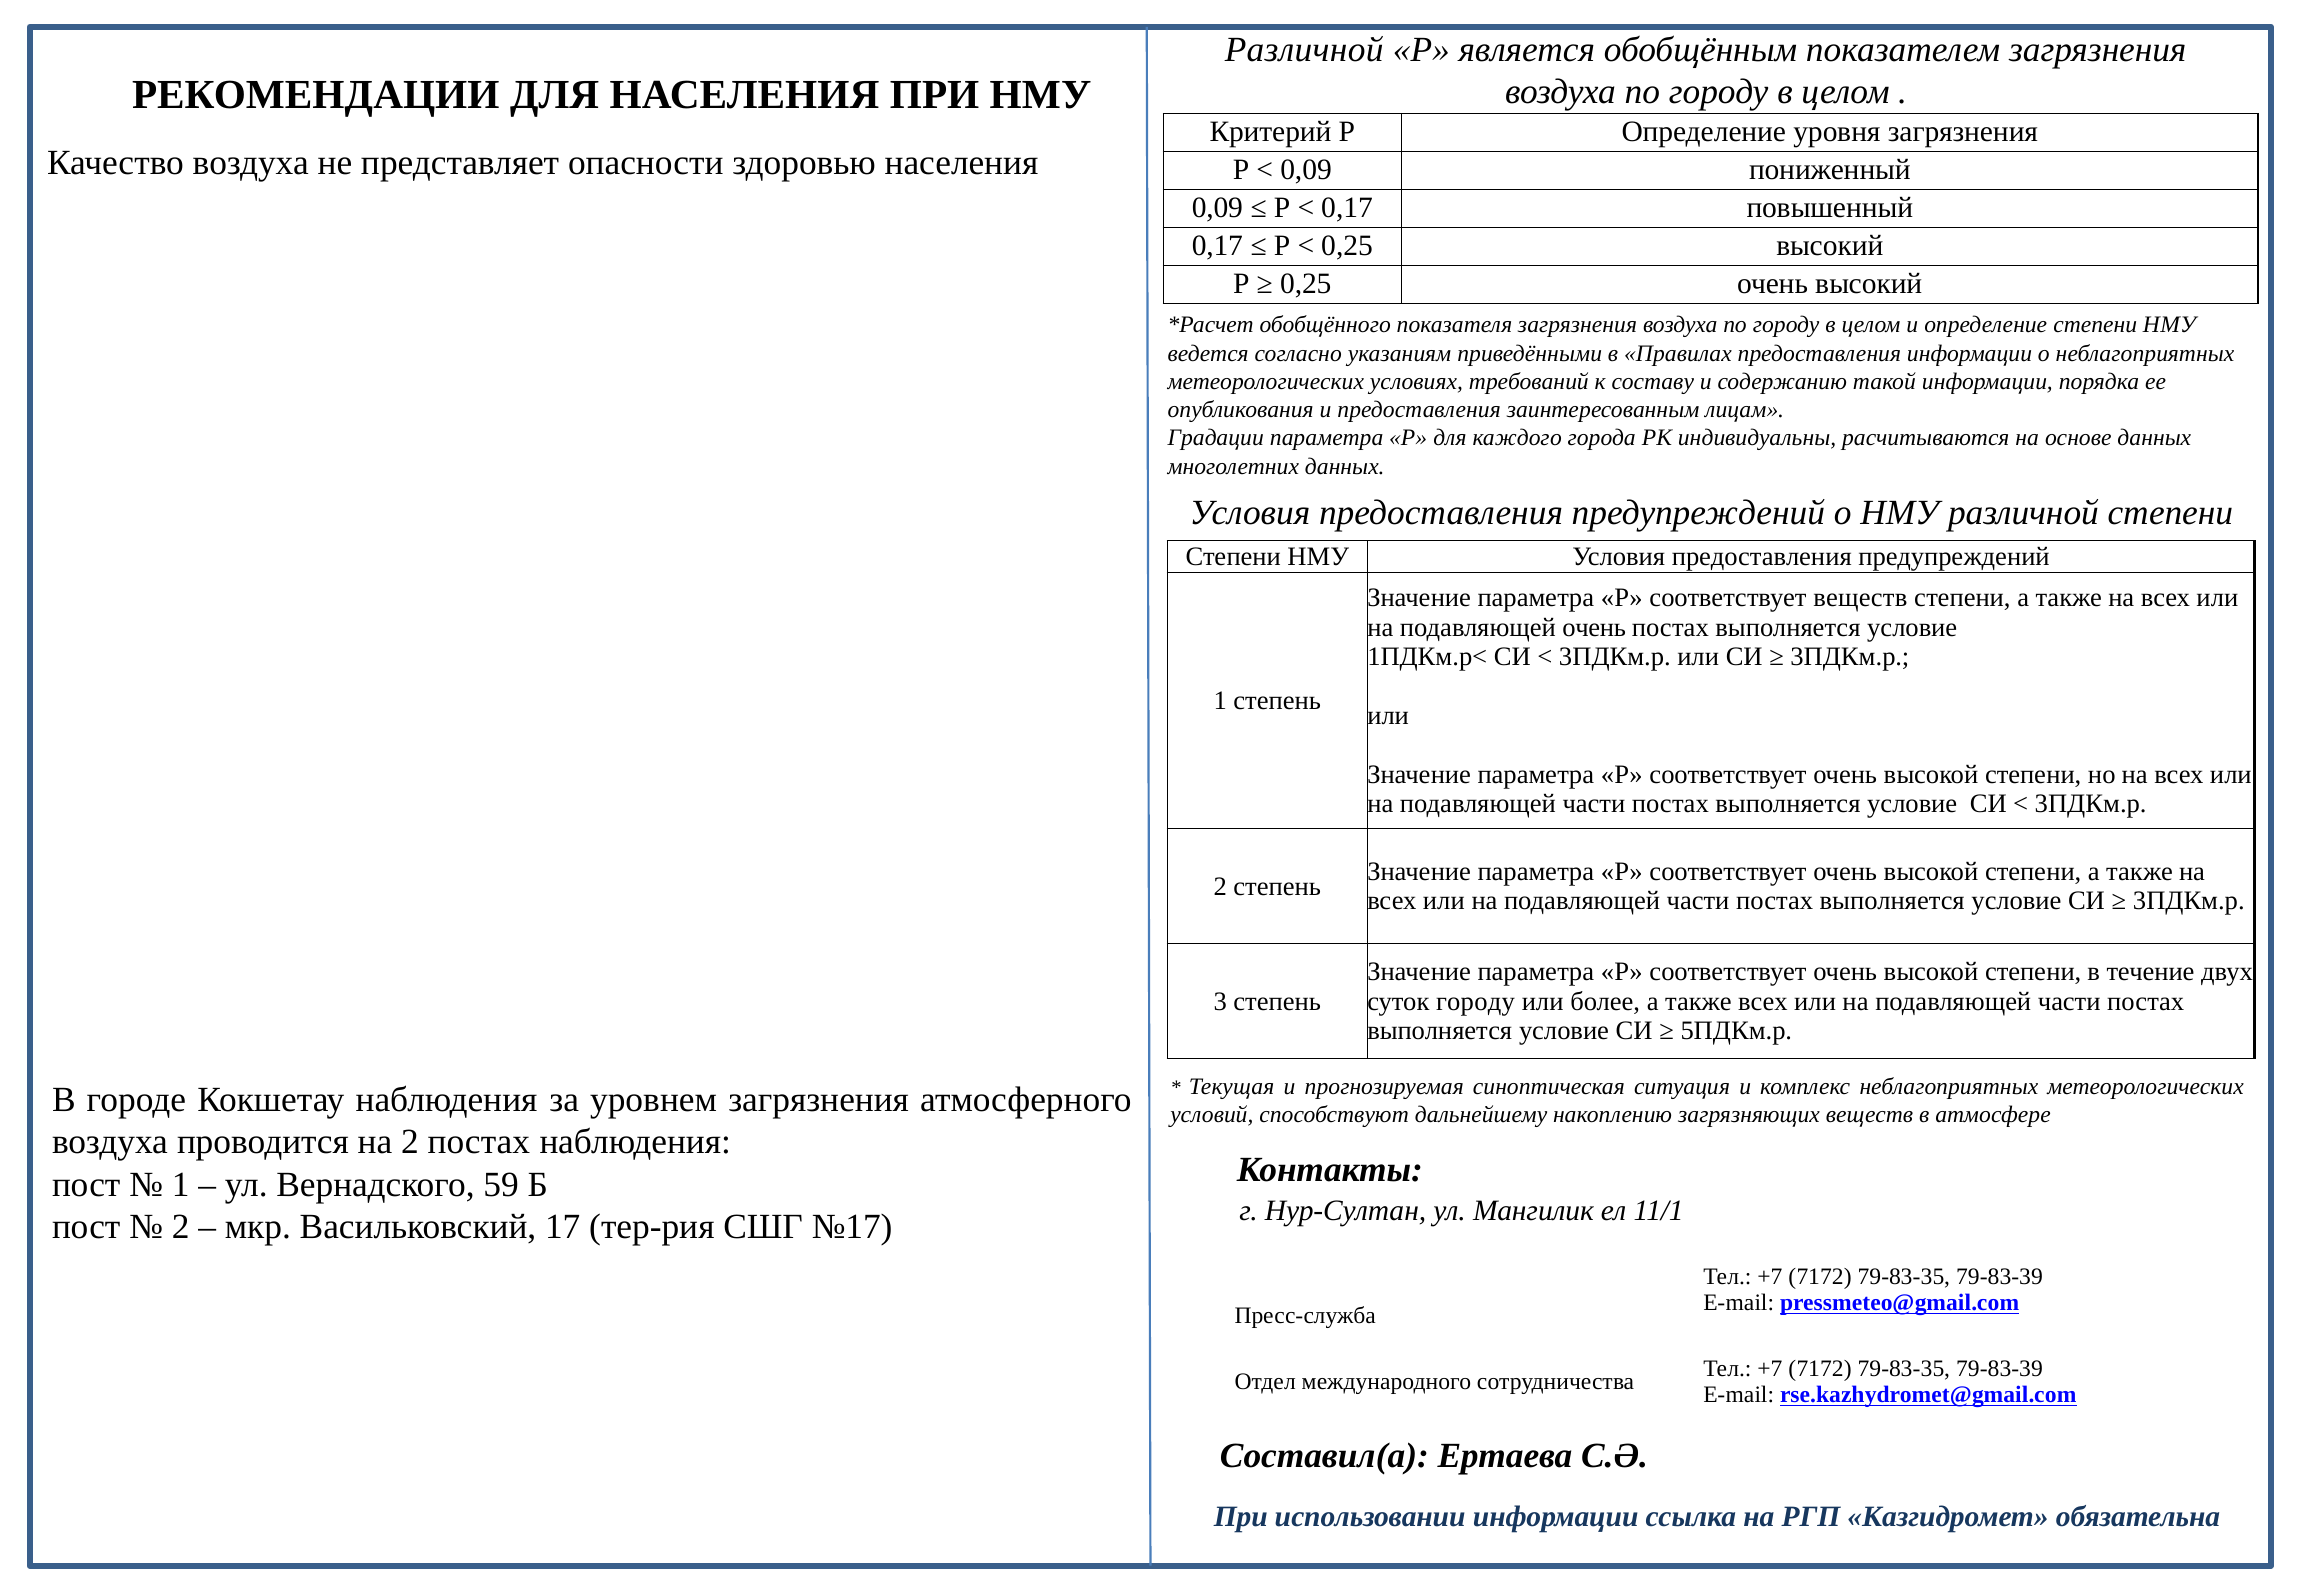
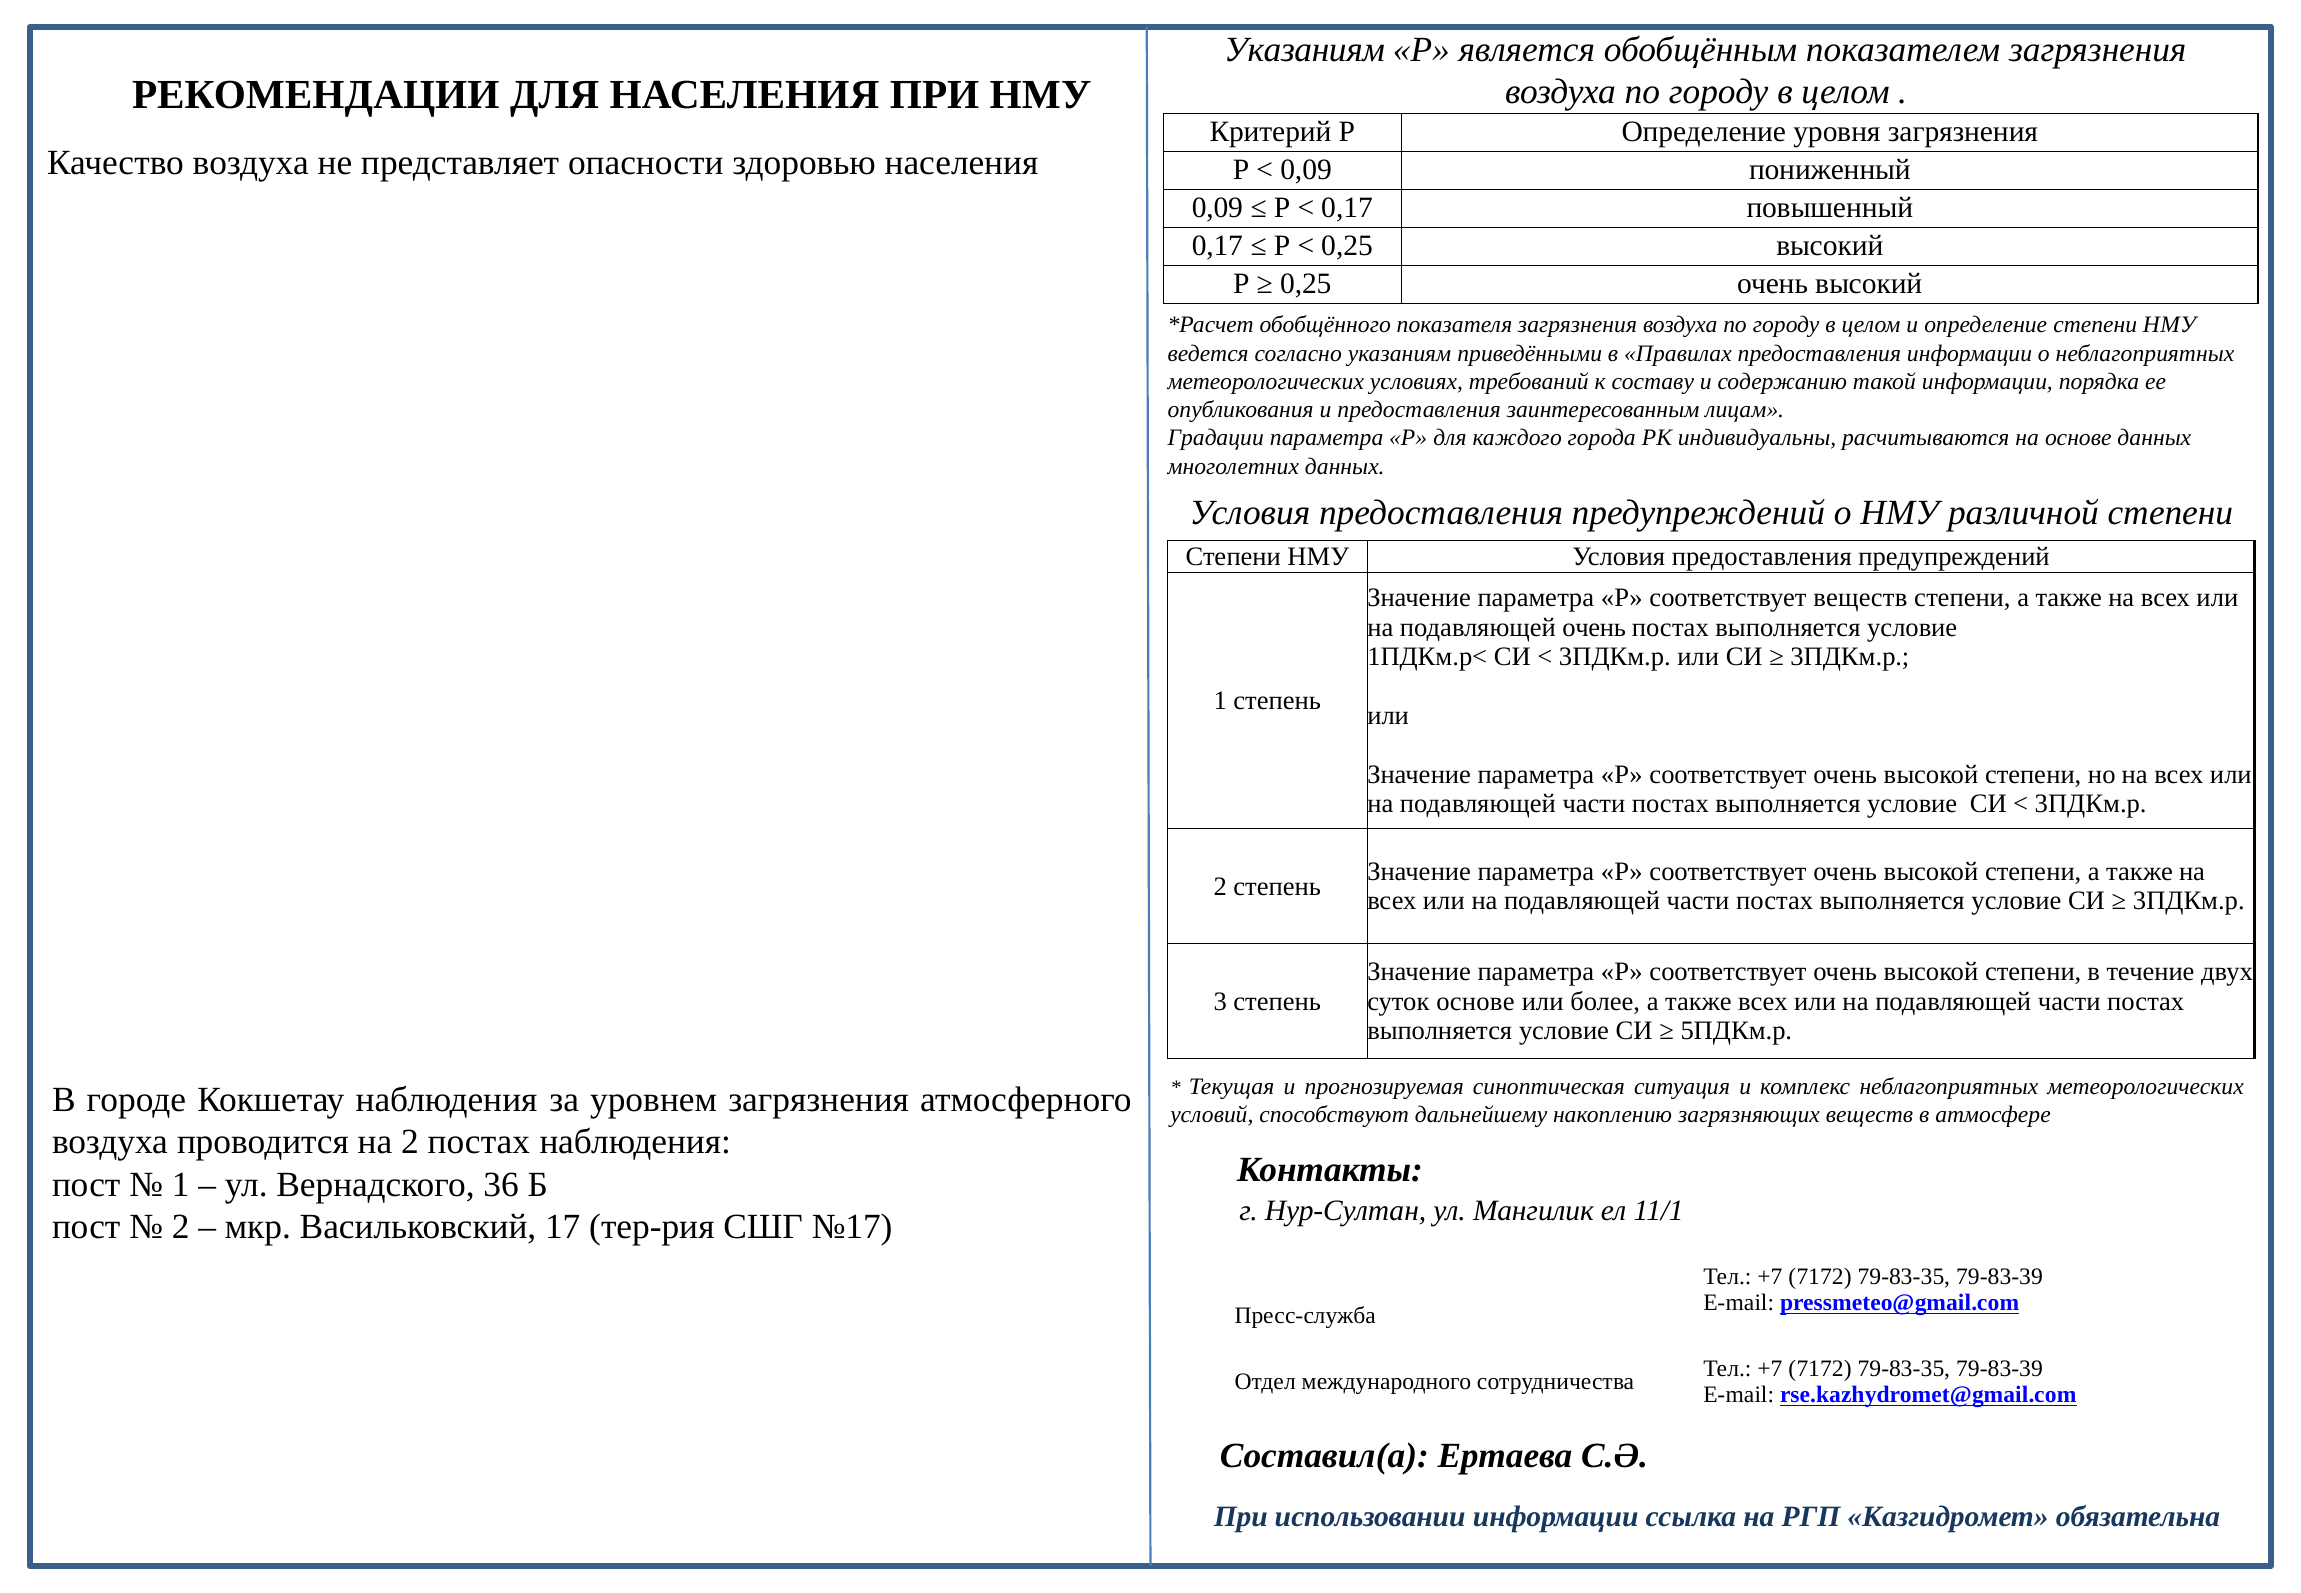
Различной: Различной -> Указаниям (1305, 49)
суток городу: городу -> основе (1475, 1001)
59: 59 -> 36 (501, 1185)
